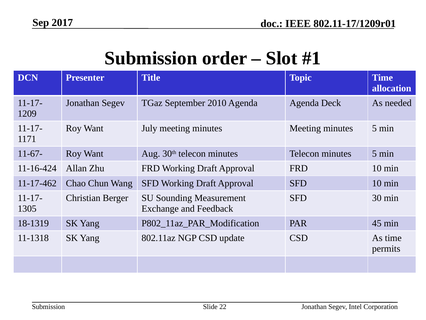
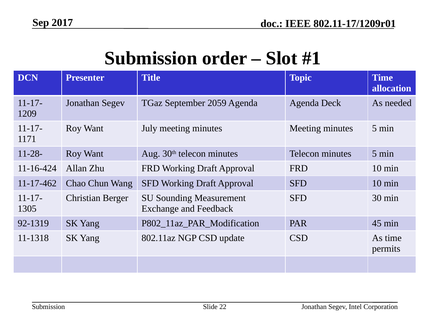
2010: 2010 -> 2059 (217, 103)
11-67-: 11-67- -> 11-28- (30, 153)
18-1319: 18-1319 -> 92-1319 (33, 223)
